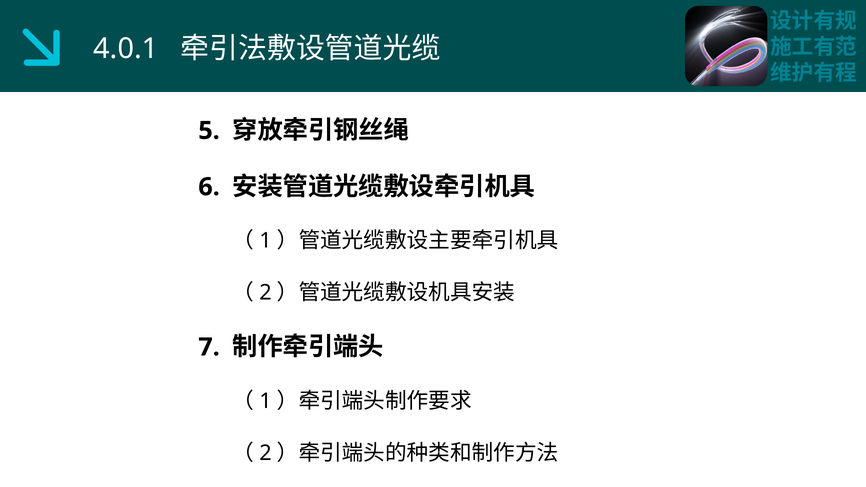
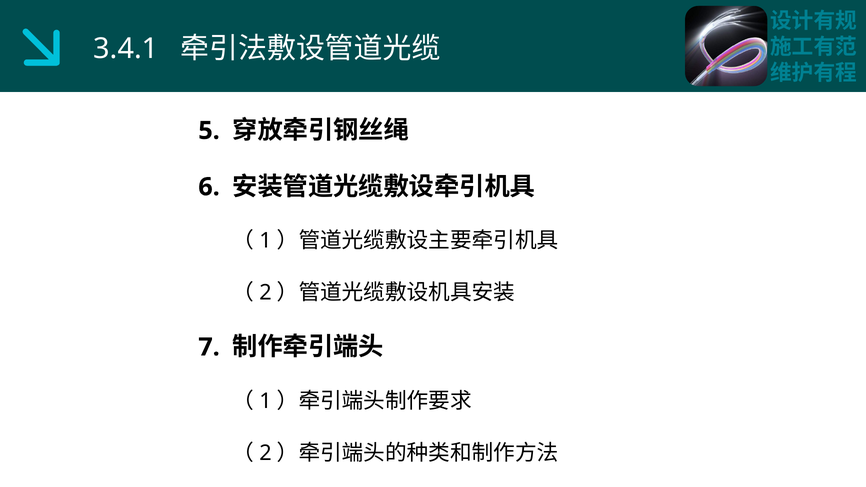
4.0.1: 4.0.1 -> 3.4.1 (126, 49)
